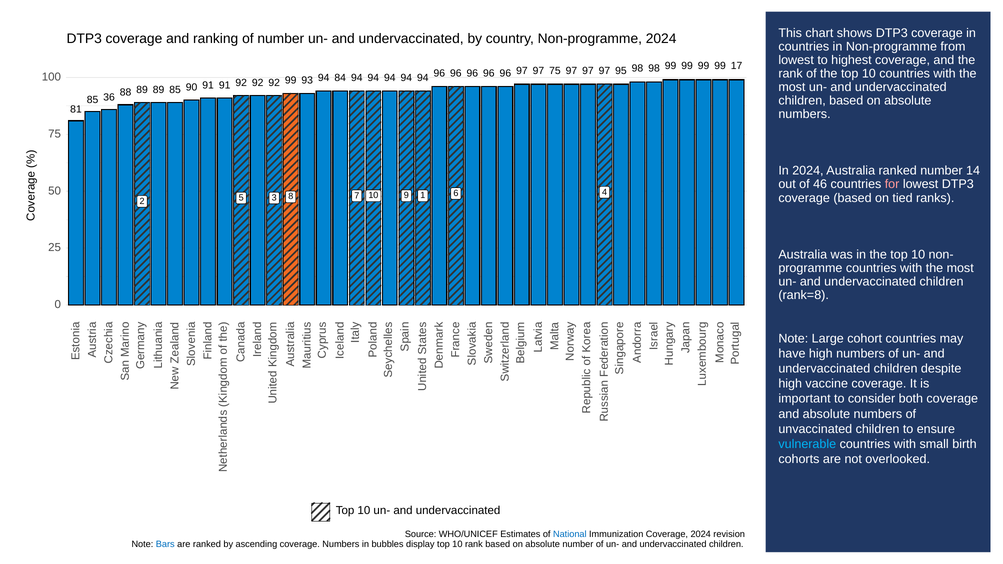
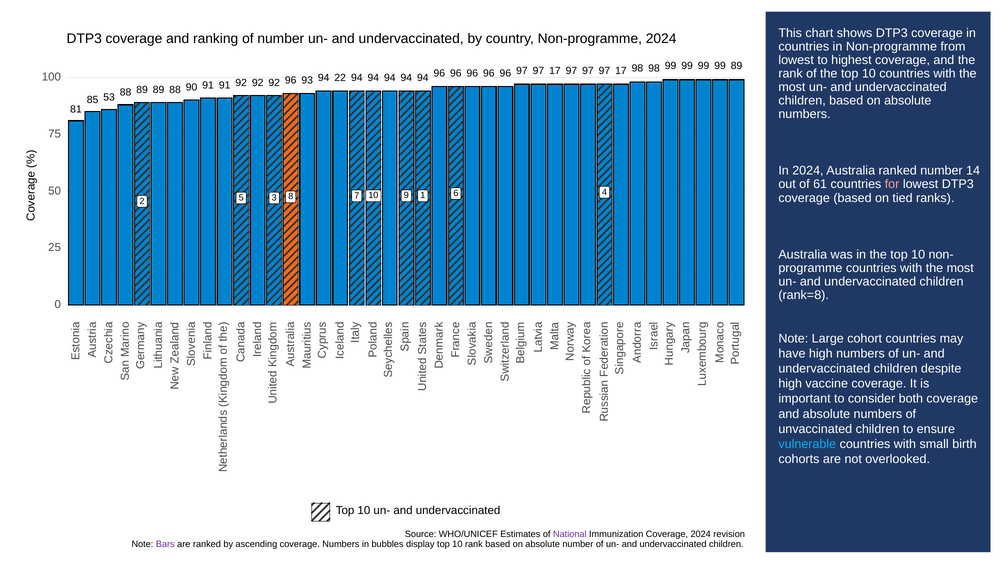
99 17: 17 -> 89 (737, 66)
75: 75 -> 17 (555, 71)
97 97 95: 95 -> 17 (621, 71)
84: 84 -> 22 (340, 78)
92 99: 99 -> 96 (291, 80)
36: 36 -> 53 (109, 97)
89 85: 85 -> 88 (175, 90)
46: 46 -> 61 (820, 184)
National colour: blue -> purple (570, 534)
Bars colour: blue -> purple (165, 544)
